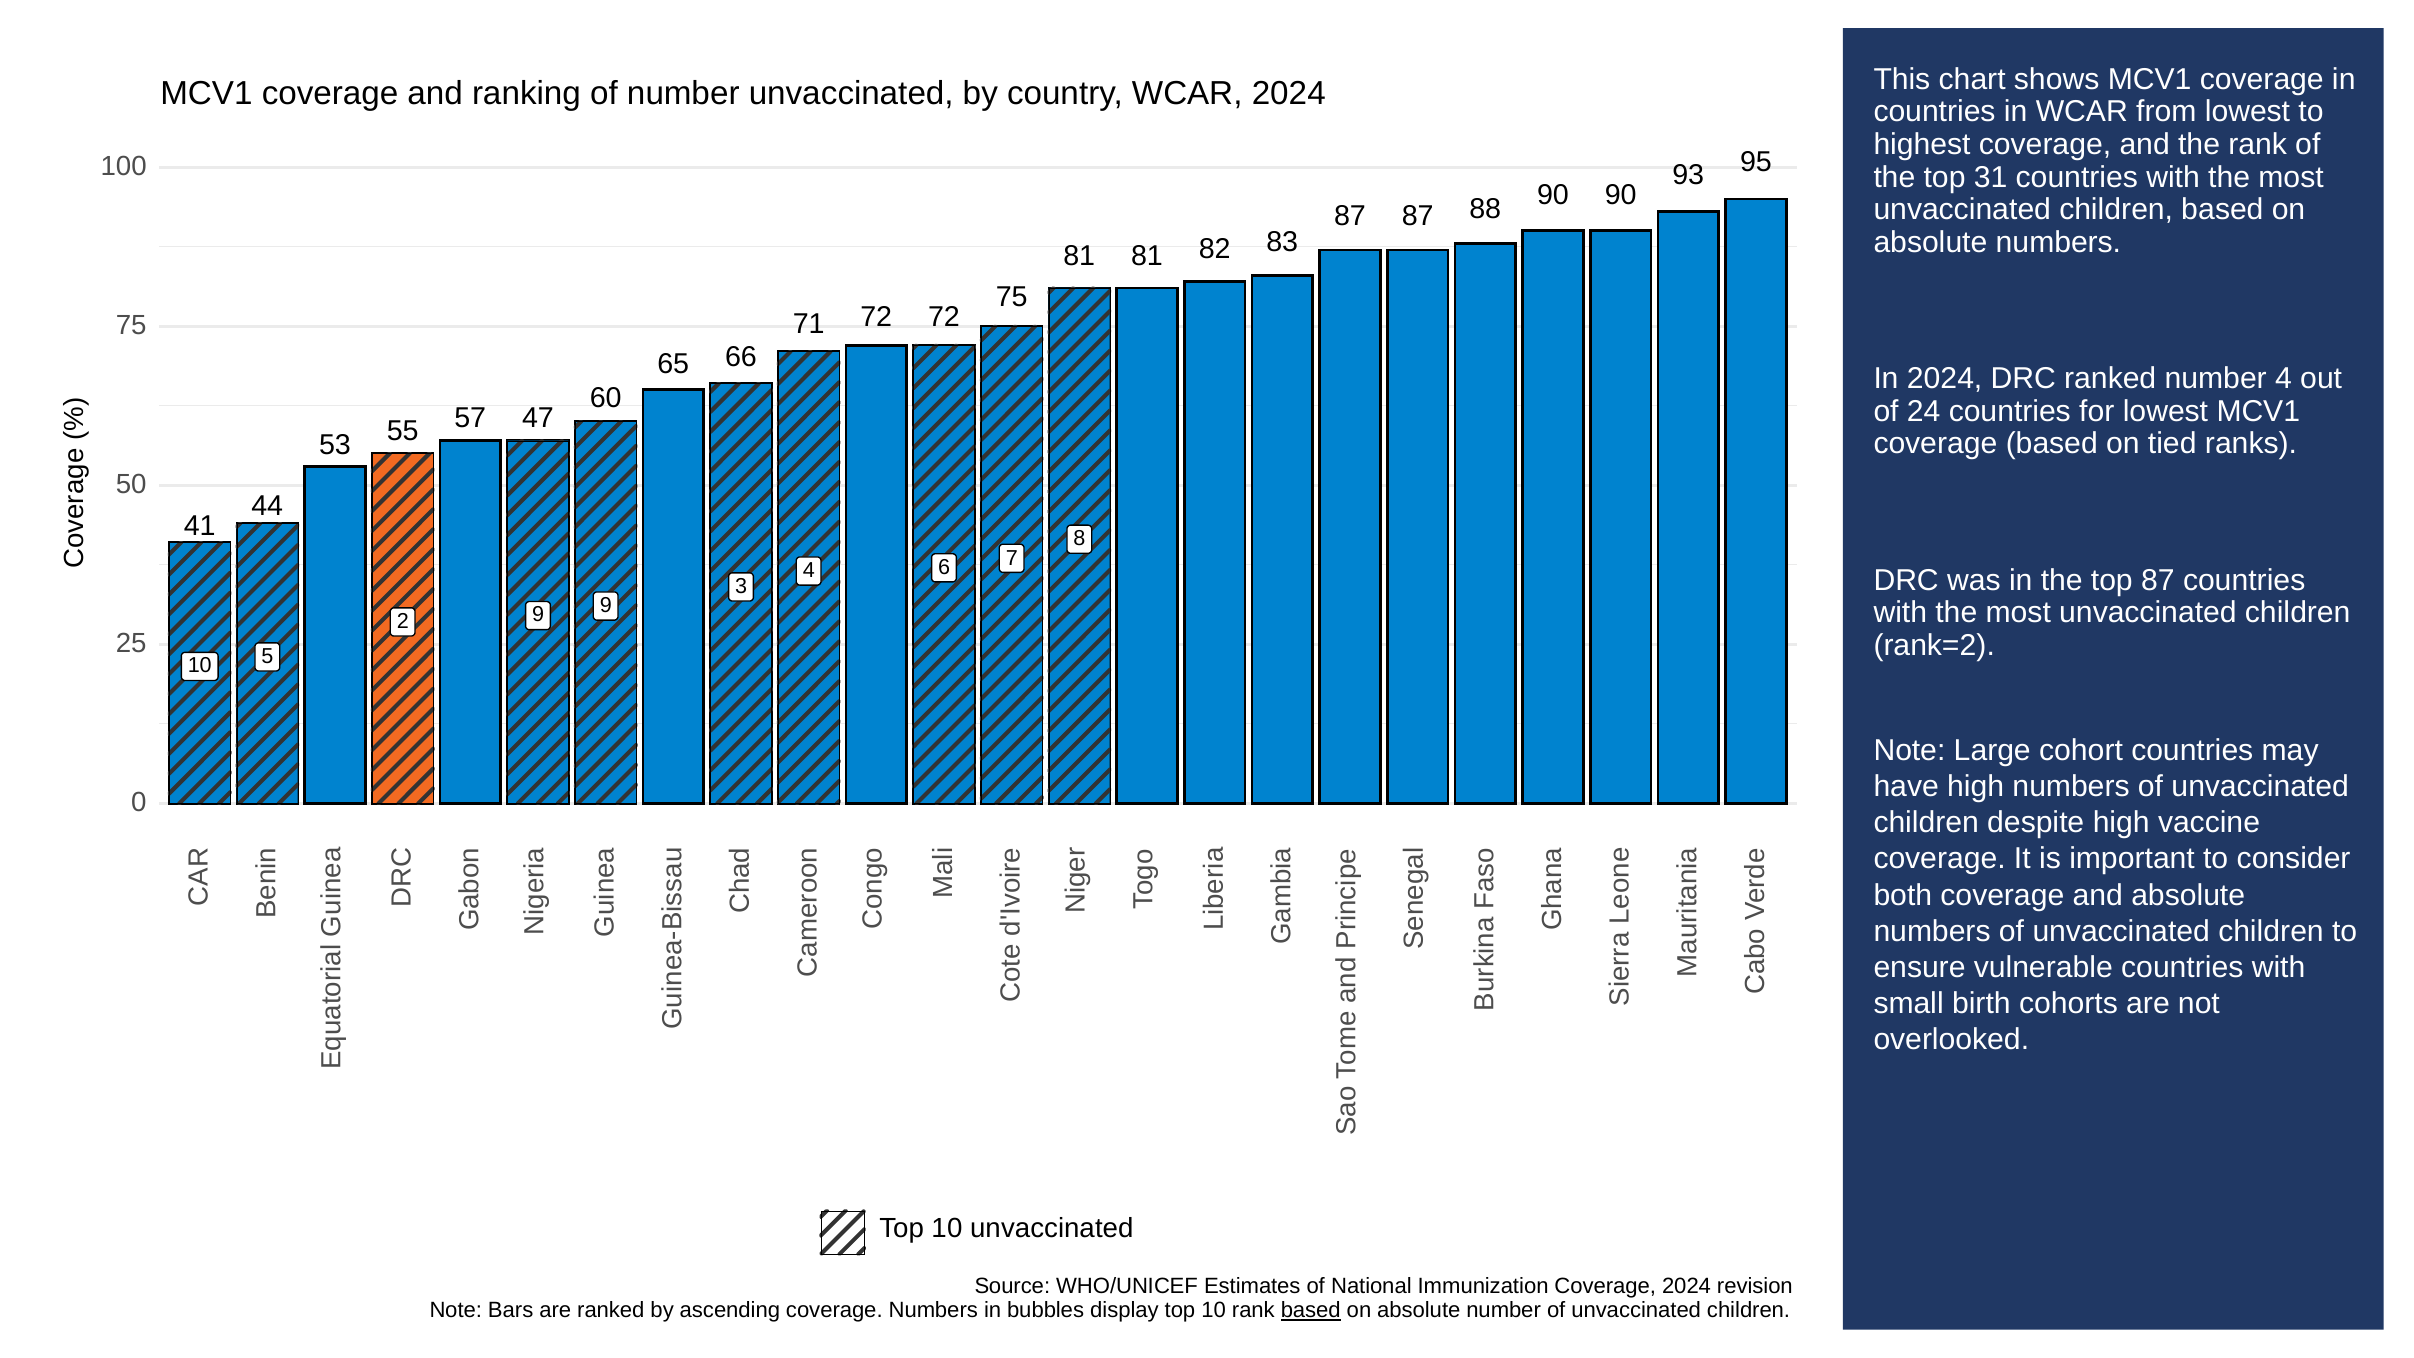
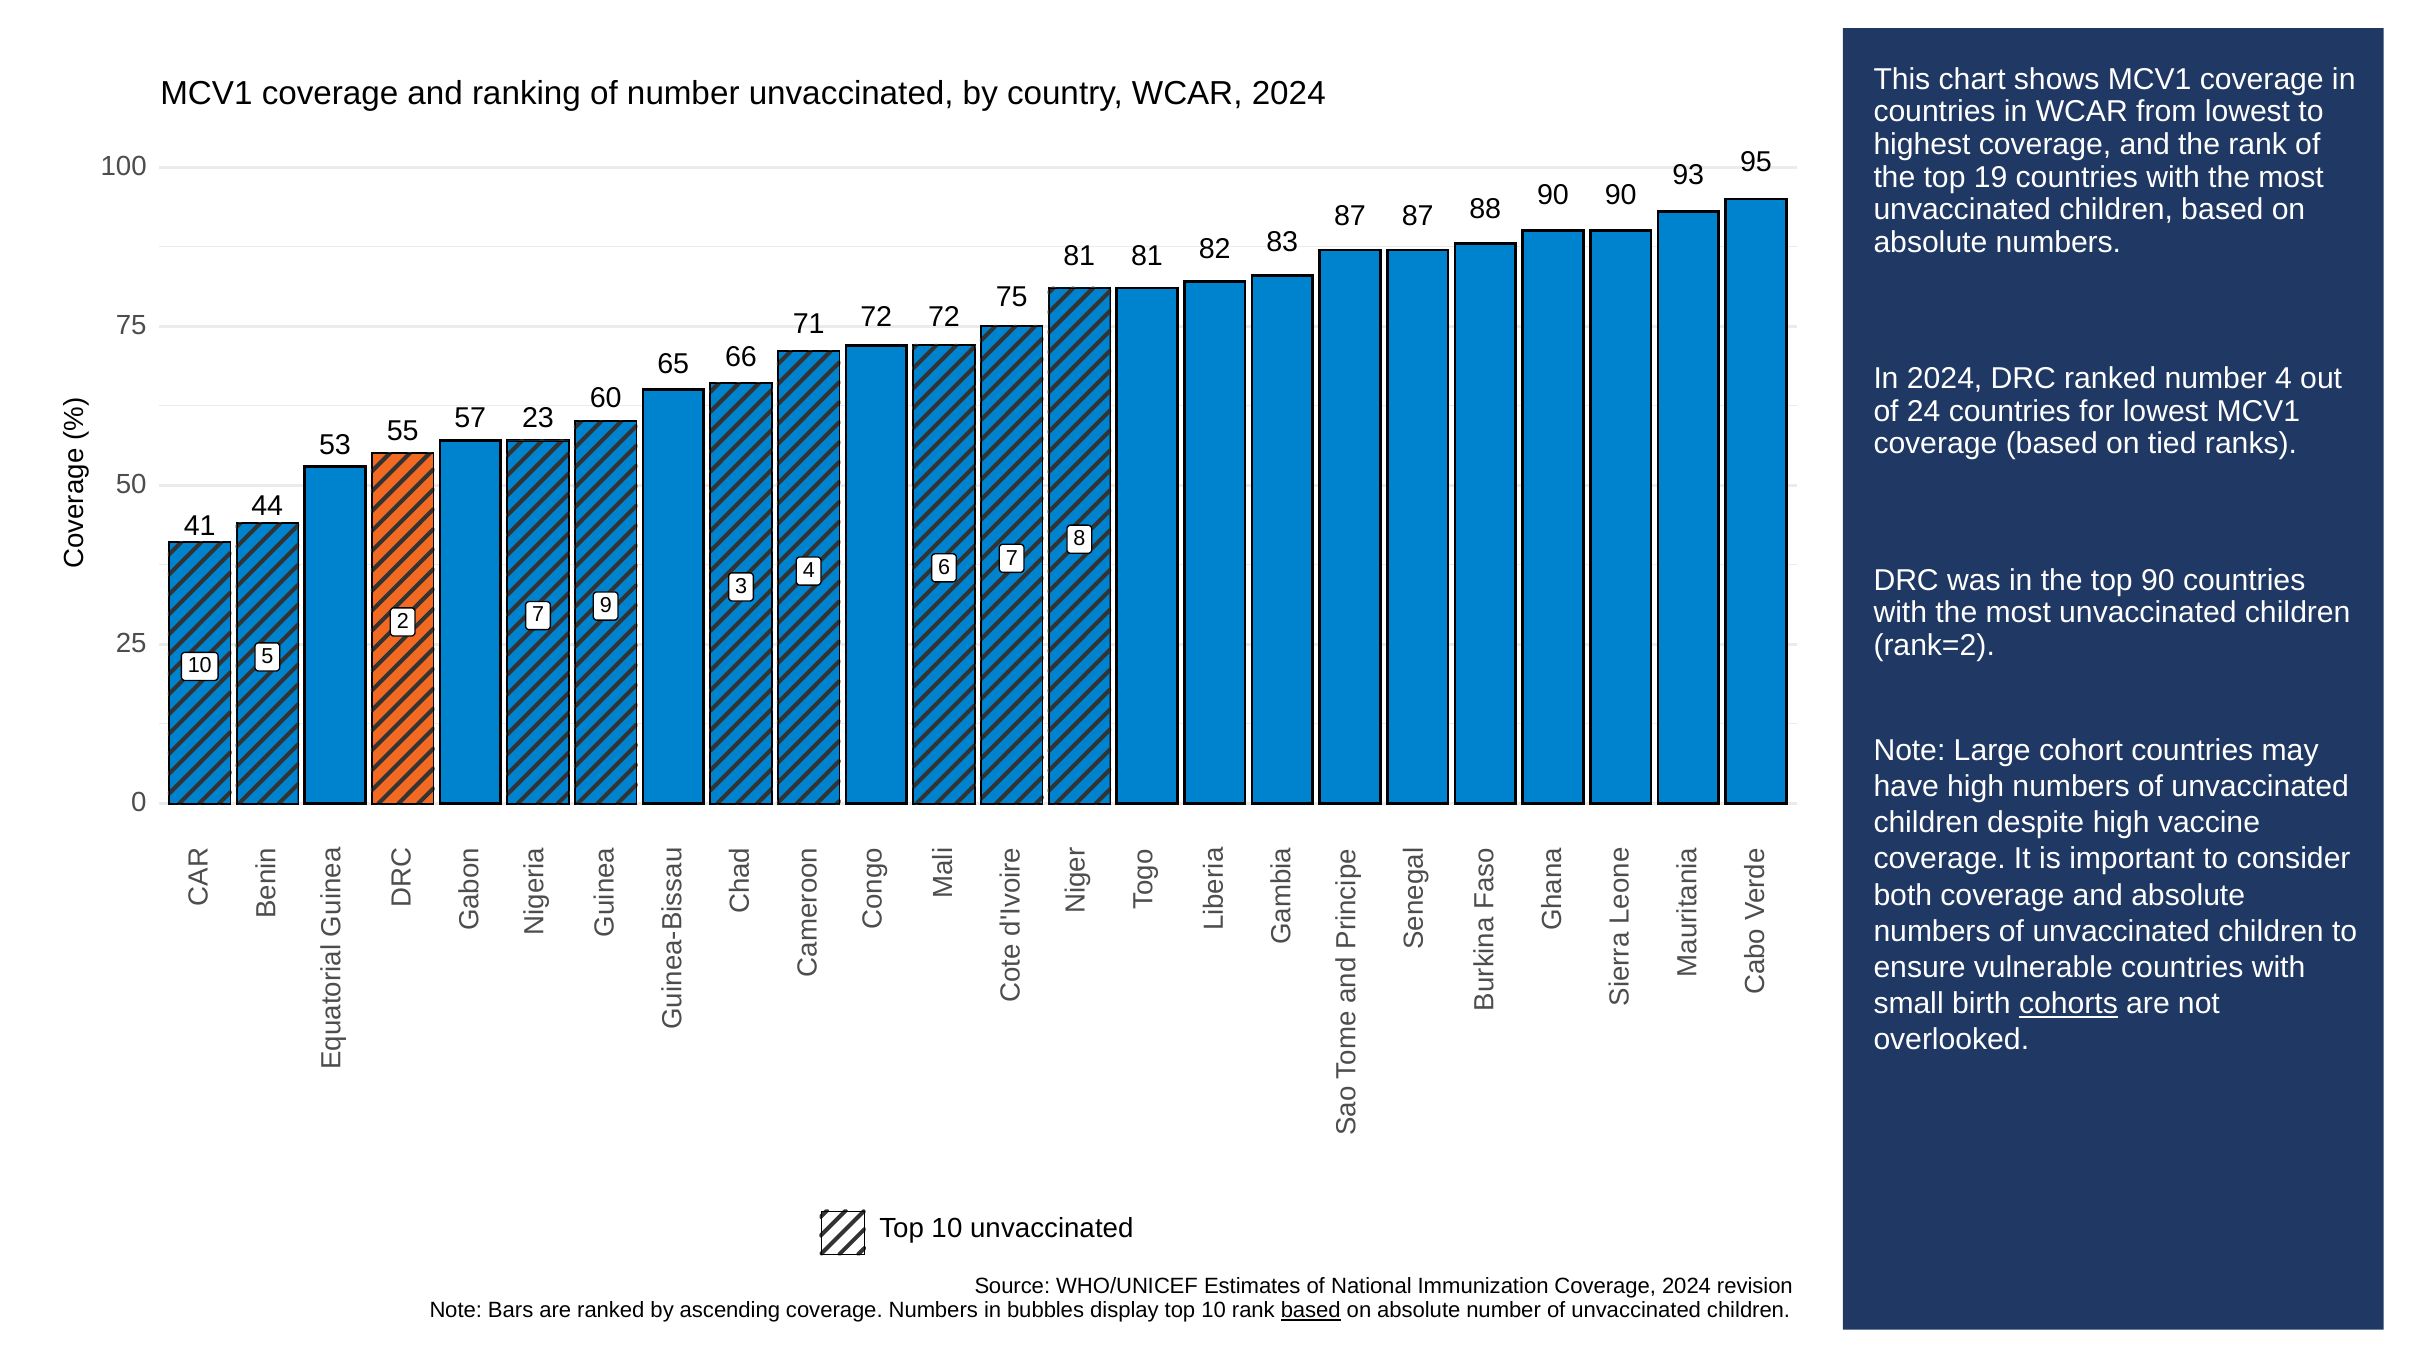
31: 31 -> 19 (1991, 177)
47: 47 -> 23 (538, 418)
top 87: 87 -> 90 (2158, 580)
2 9: 9 -> 7 (538, 615)
cohorts underline: none -> present (2068, 1004)
